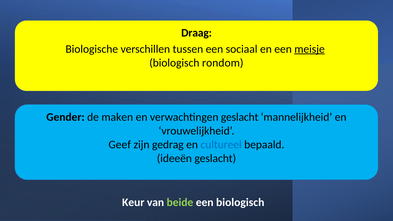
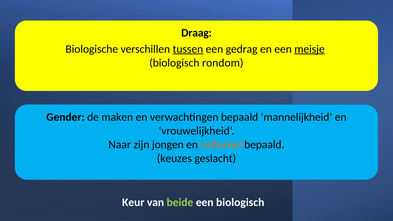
tussen underline: none -> present (188, 49)
sociaal: sociaal -> gedrag (242, 49)
verwachtingen geslacht: geslacht -> bepaald (240, 117)
Geef: Geef -> Naar (120, 145)
gedrag: gedrag -> jongen (168, 145)
cultureel colour: blue -> orange (221, 145)
ideeën: ideeën -> keuzes (174, 158)
